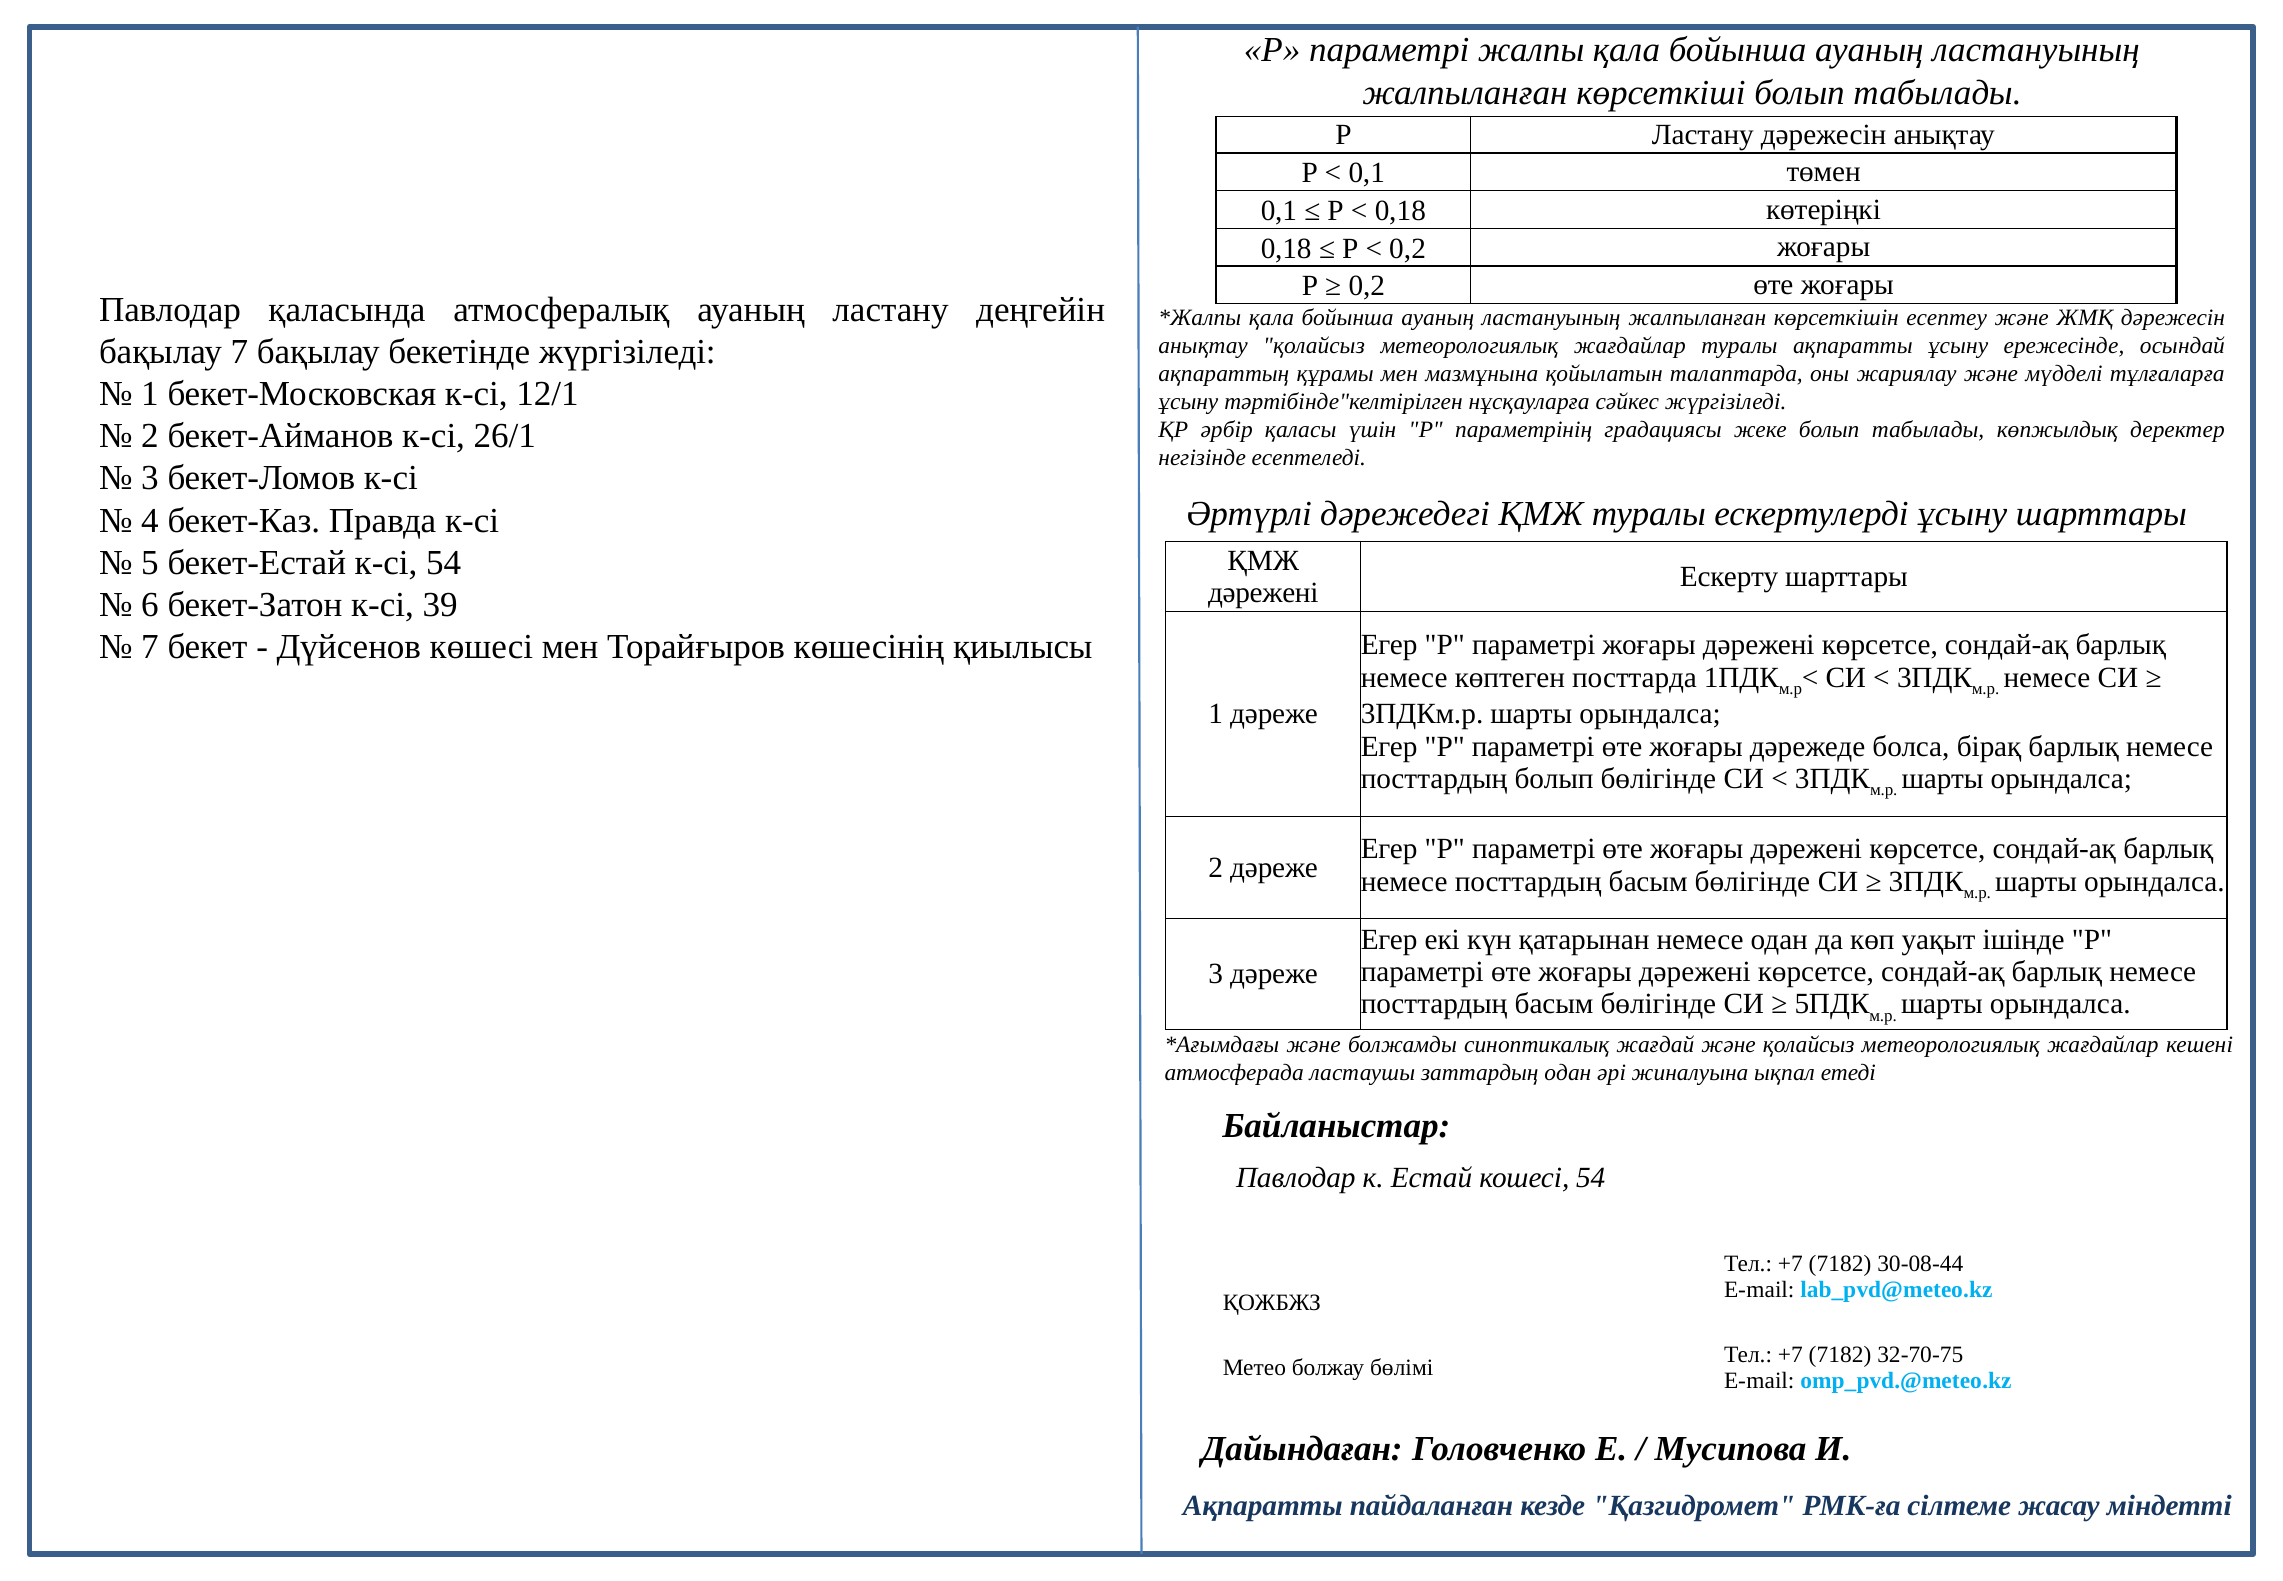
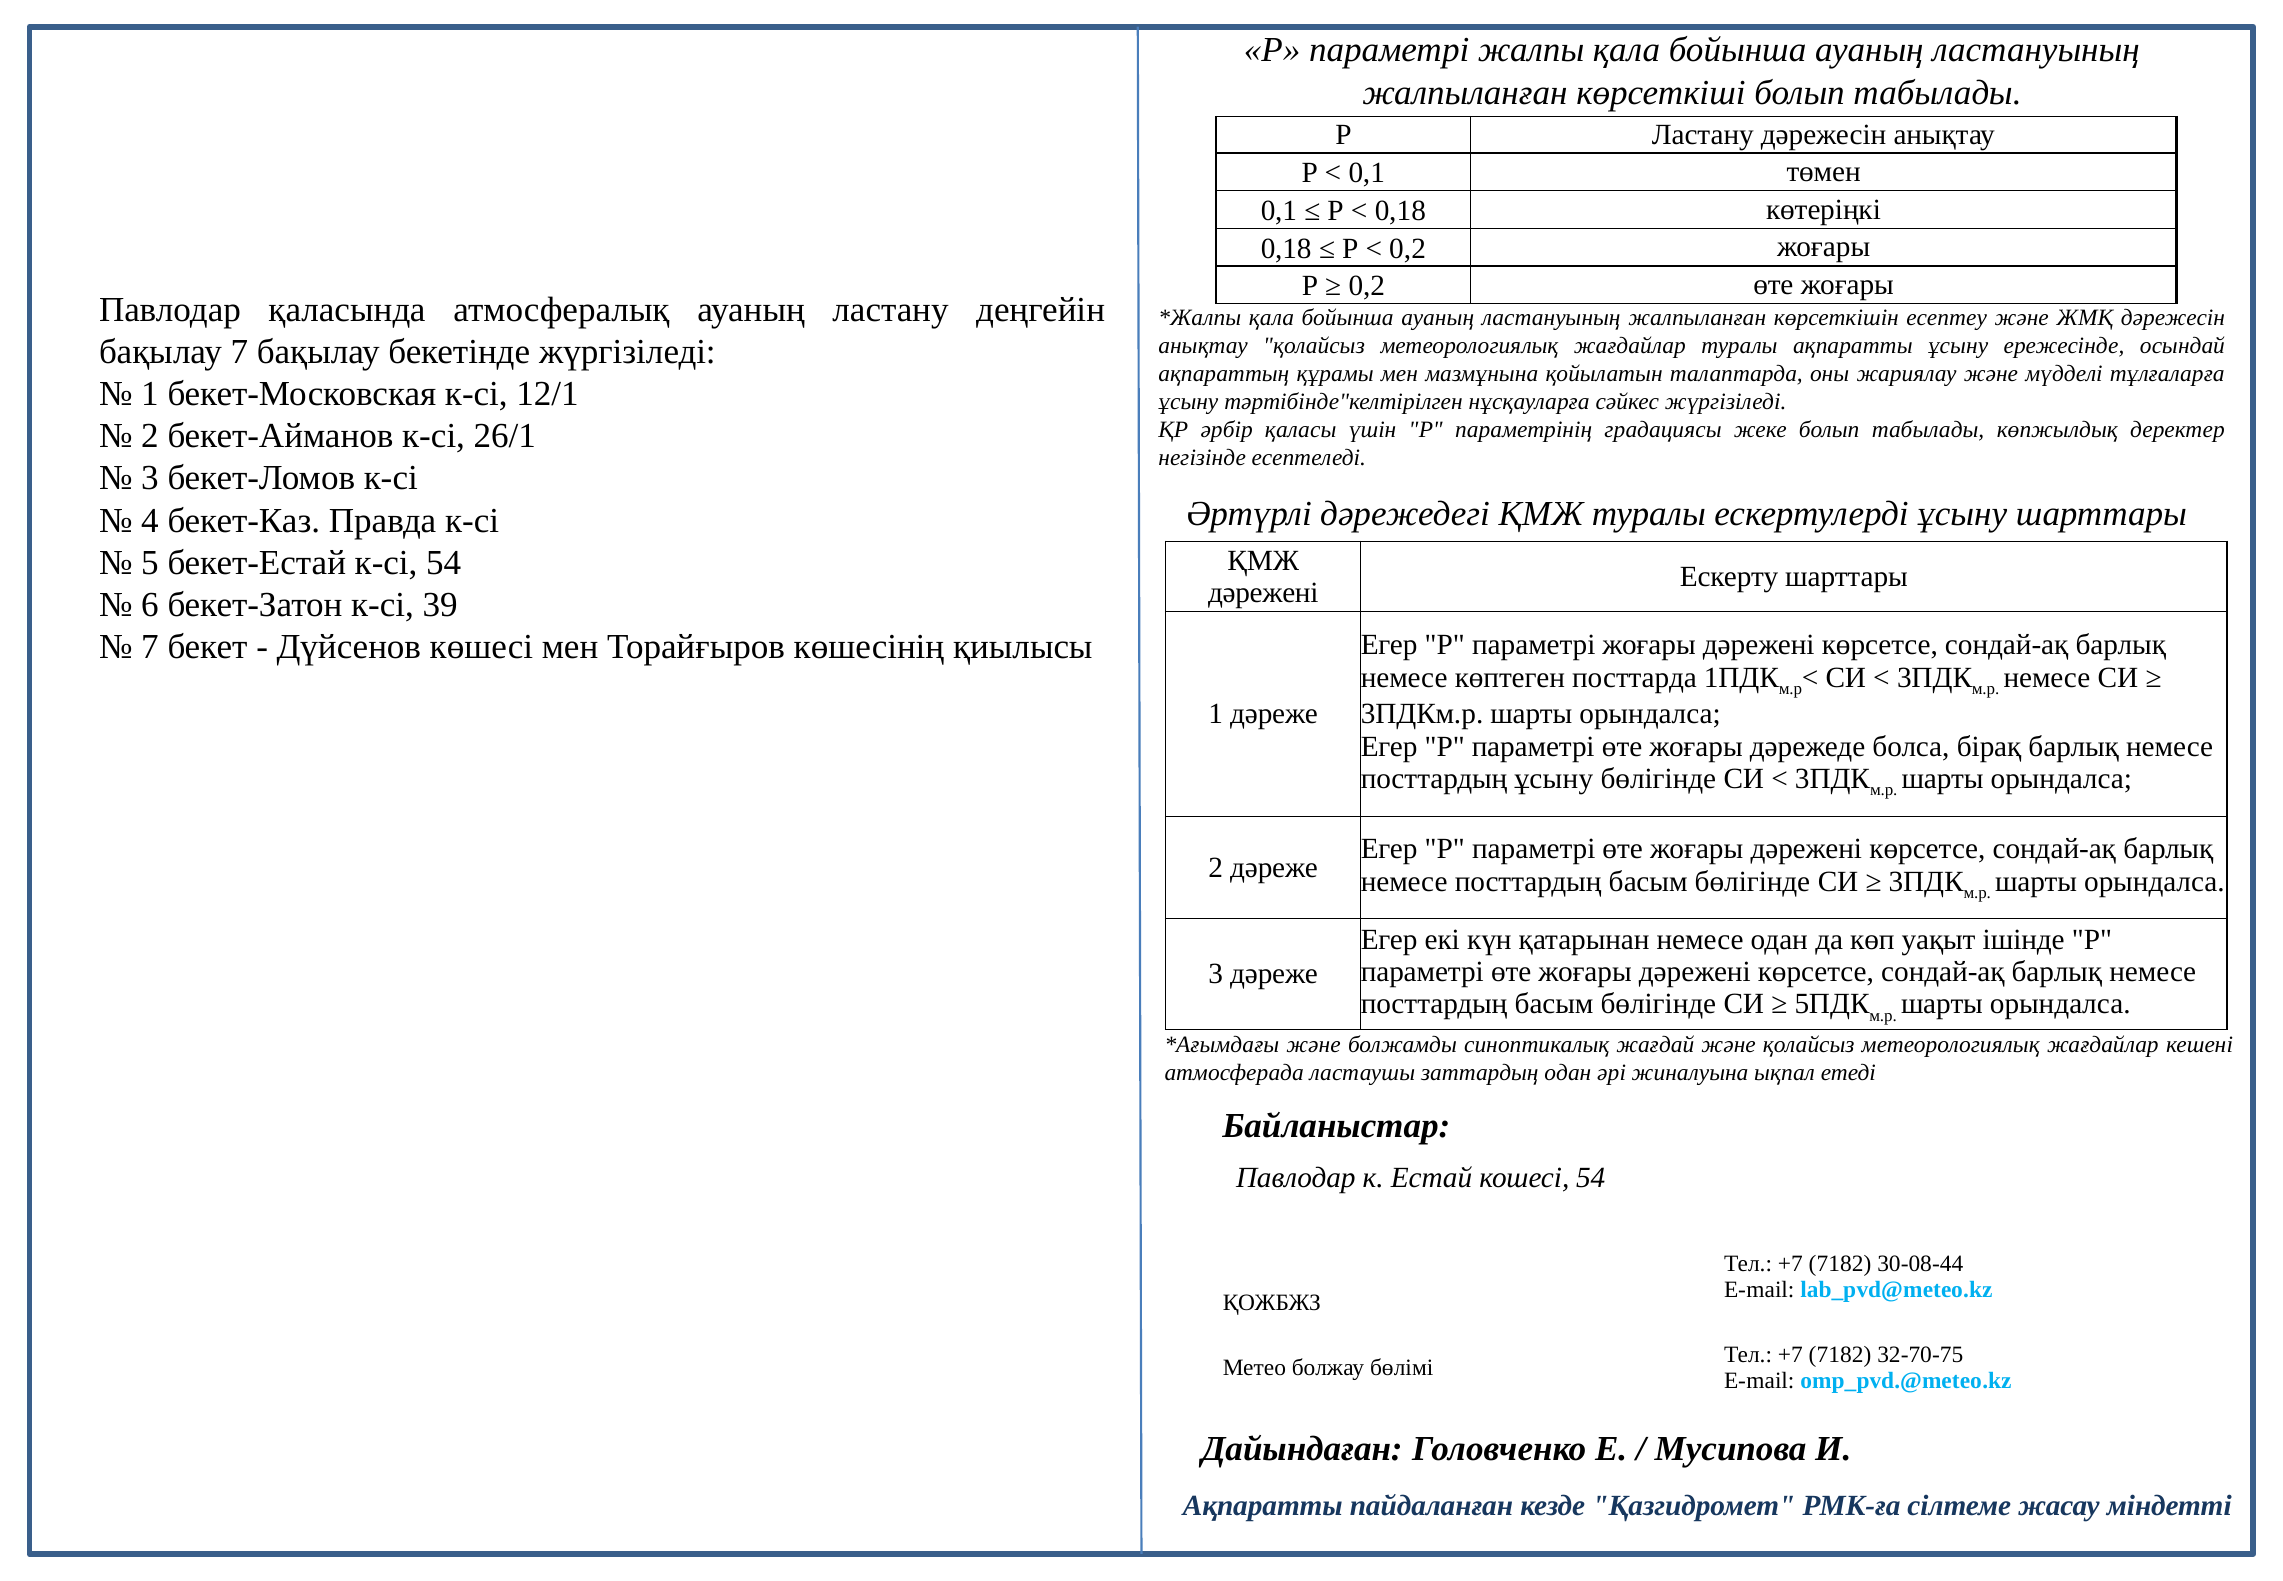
посттардың болып: болып -> ұсыну (1554, 779)
